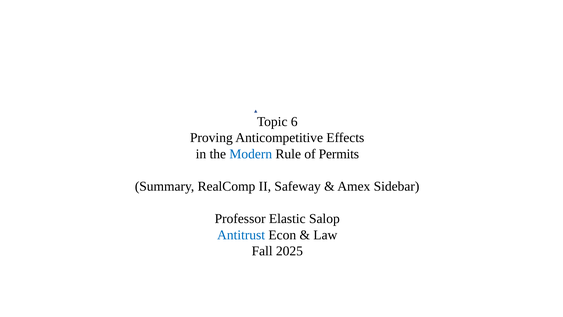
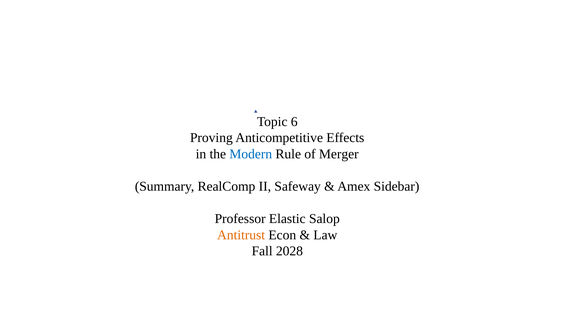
Permits: Permits -> Merger (339, 154)
Antitrust colour: blue -> orange (241, 235)
2025: 2025 -> 2028 (289, 251)
